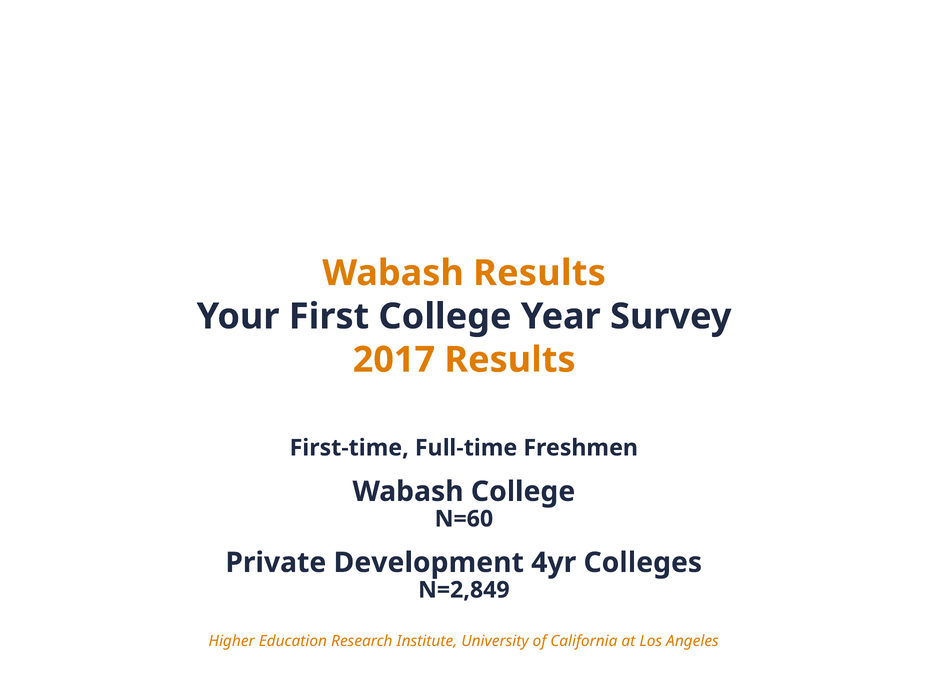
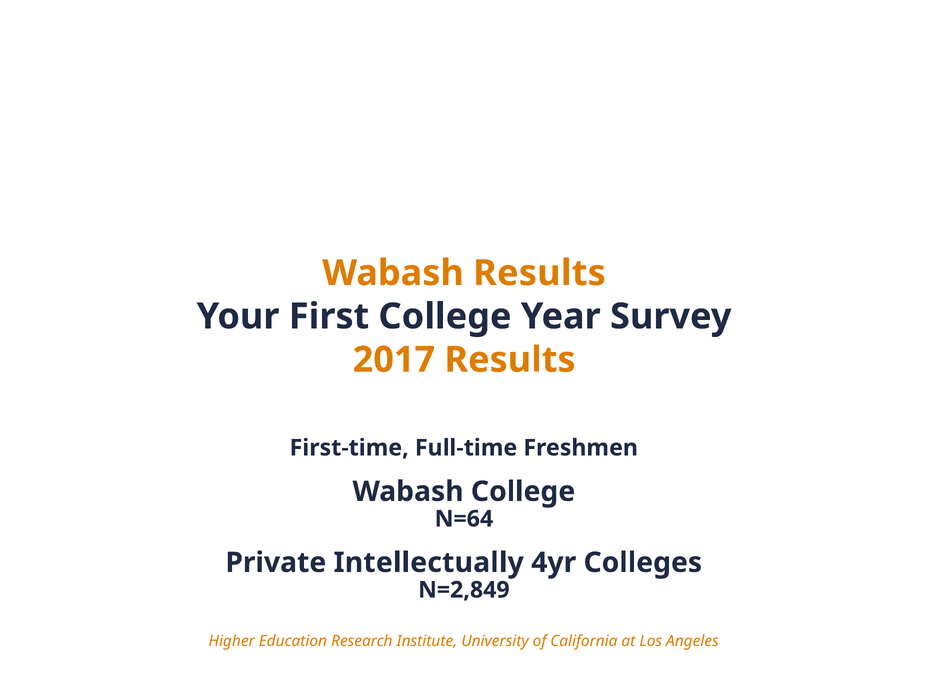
N=60: N=60 -> N=64 (464, 519)
Development: Development -> Intellectually (429, 563)
